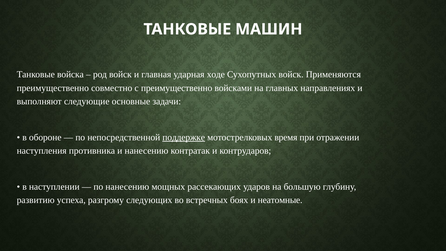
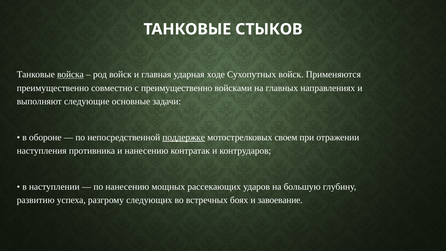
МАШИН: МАШИН -> СТЫКОВ (269, 29)
войска underline: none -> present (70, 75)
время: время -> своем (286, 137)
неатомные: неатомные -> завоевание (280, 200)
